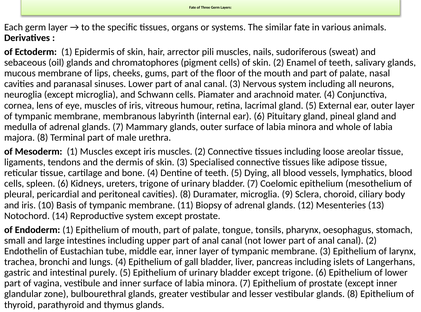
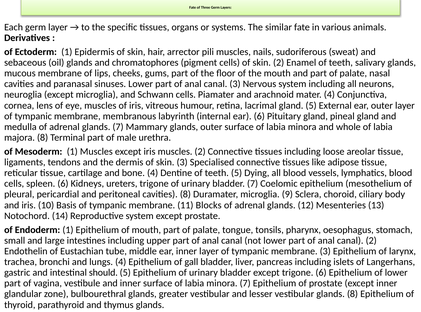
Biopsy: Biopsy -> Blocks (209, 205)
purely: purely -> should (103, 272)
